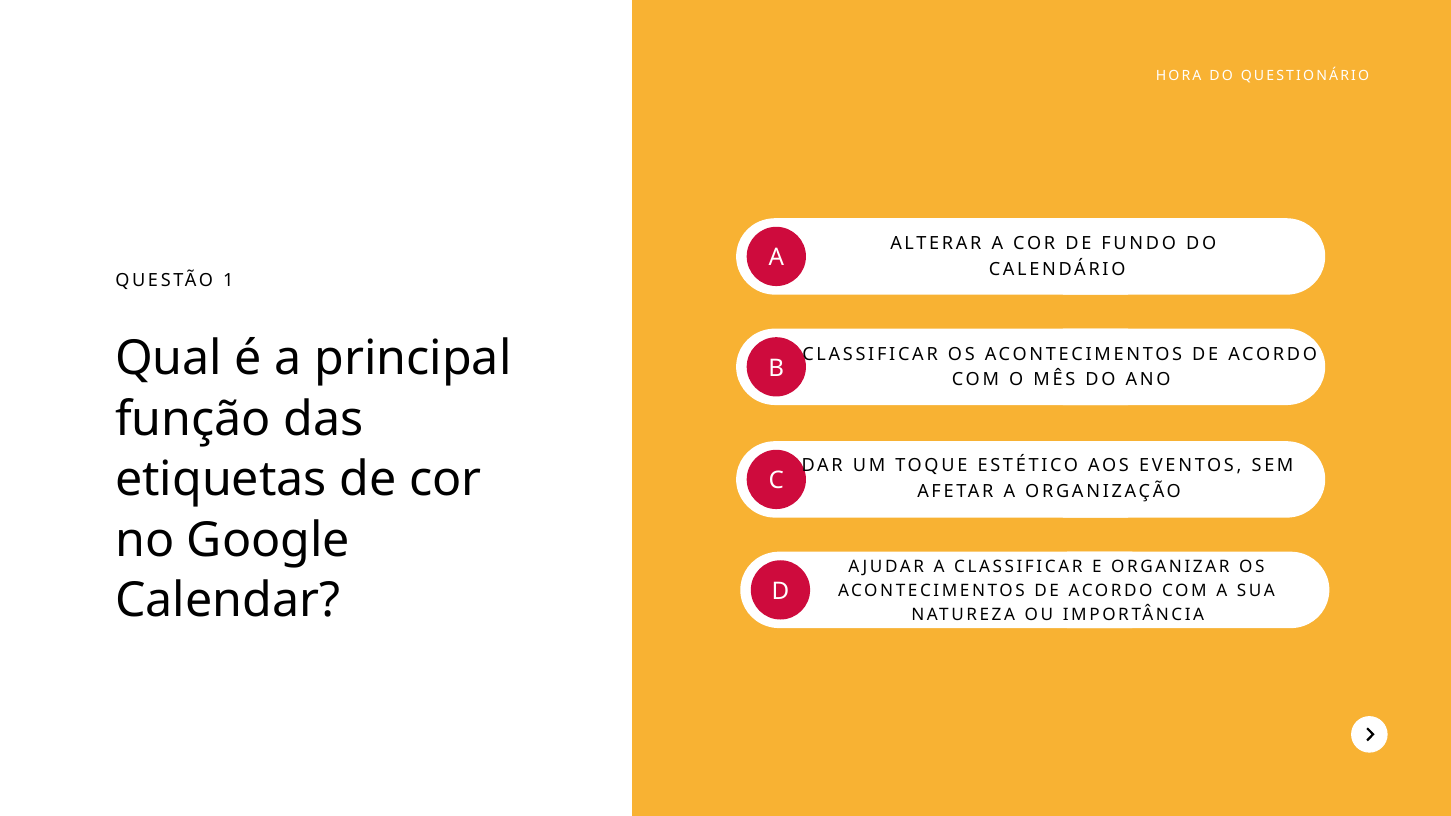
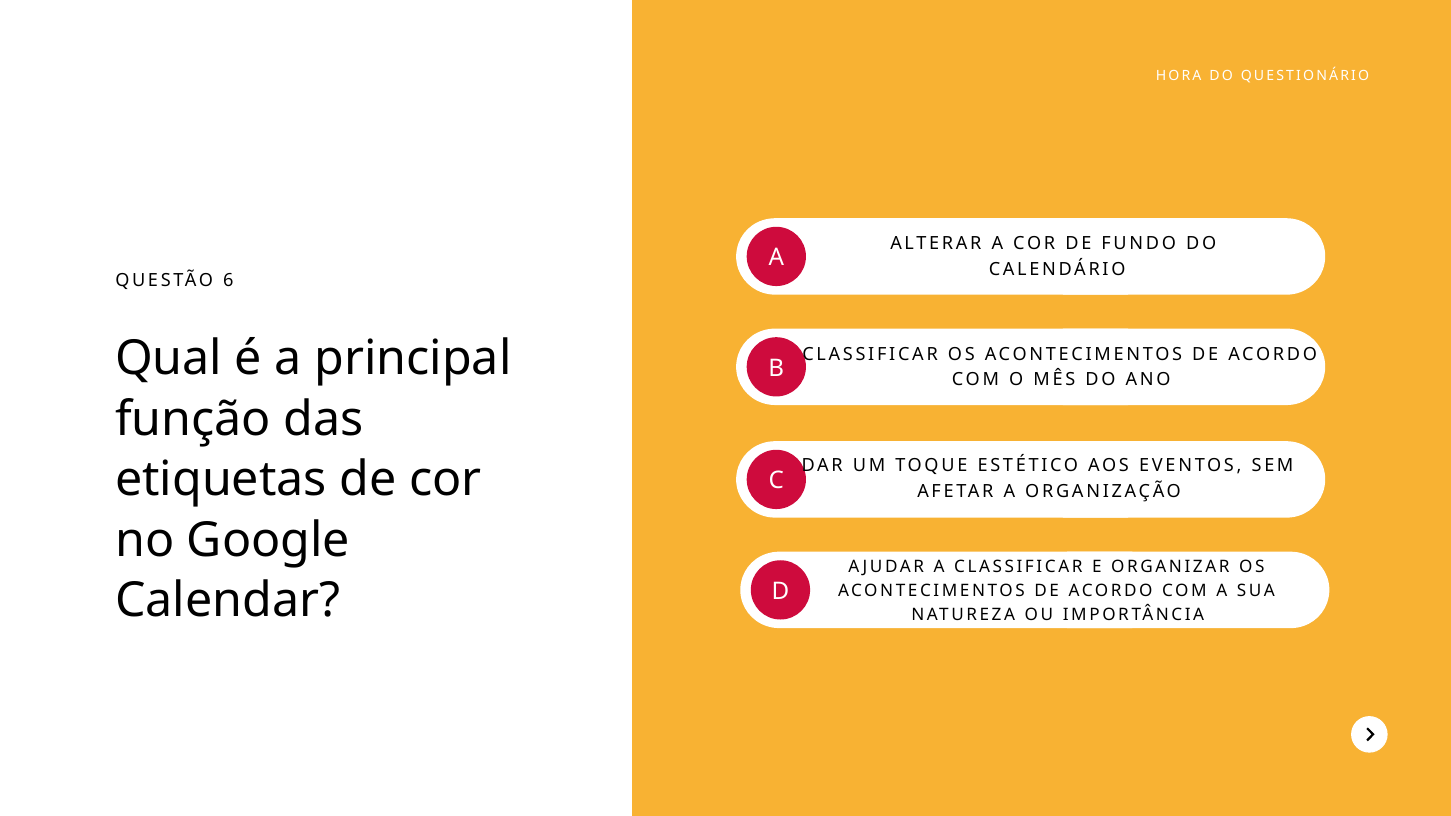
1: 1 -> 6 (228, 281)
